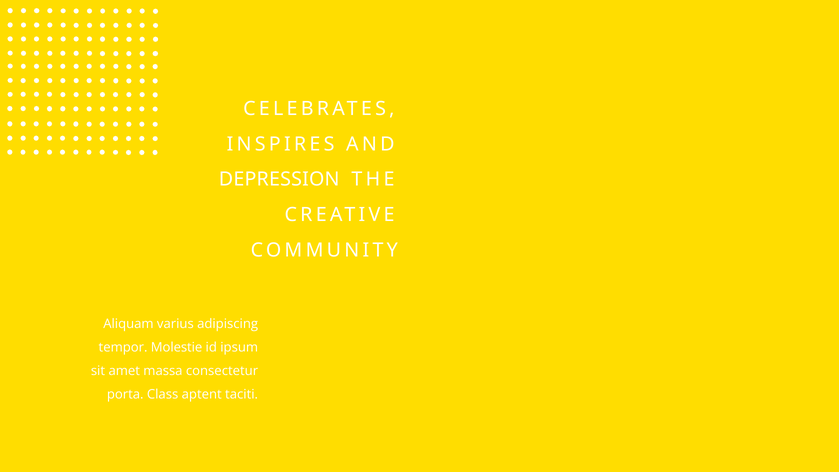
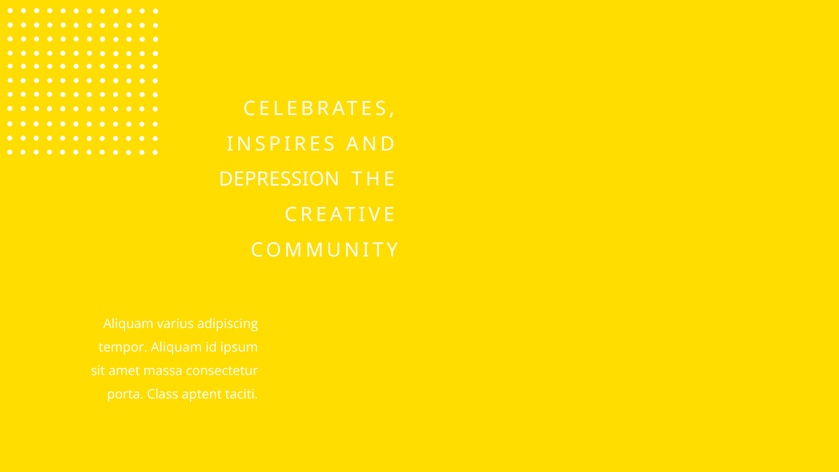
tempor Molestie: Molestie -> Aliquam (176, 347)
